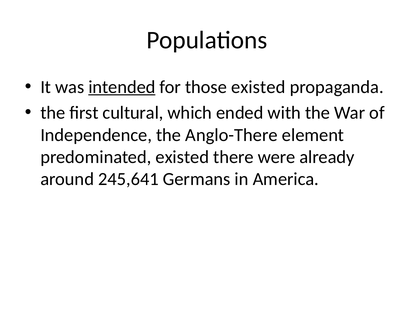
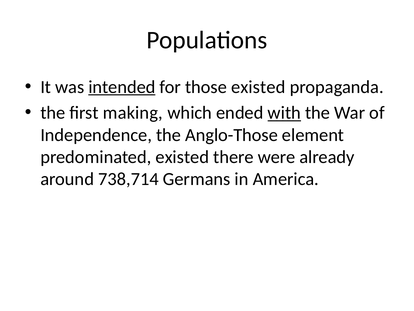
cultural: cultural -> making (133, 113)
with underline: none -> present (284, 113)
Anglo-There: Anglo-There -> Anglo-Those (232, 135)
245,641: 245,641 -> 738,714 (128, 179)
